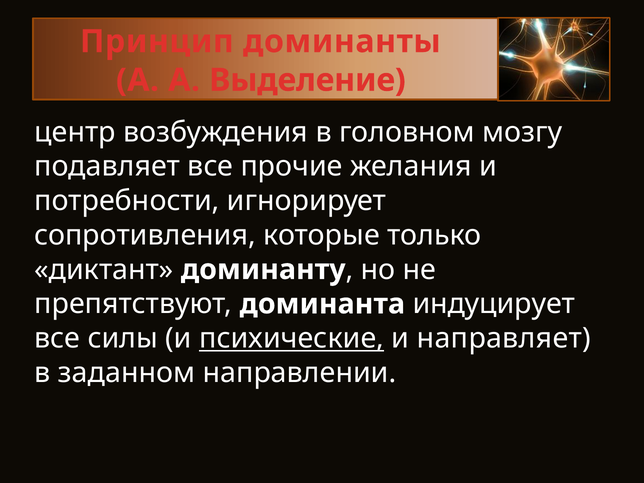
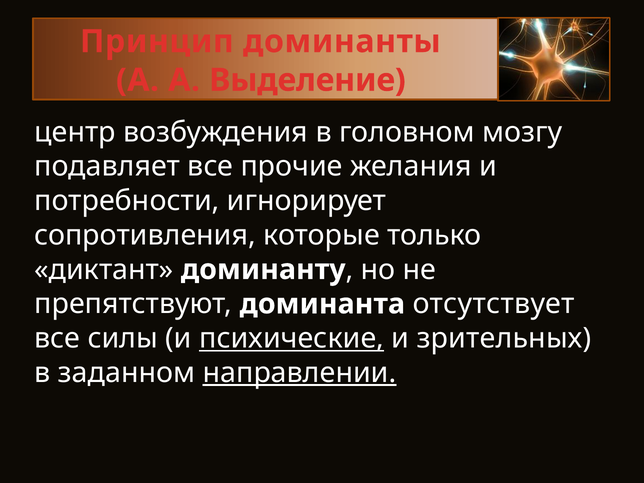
индуцирует: индуцирует -> отсутствует (494, 304)
направляет: направляет -> зрительных (504, 338)
направлении underline: none -> present (300, 373)
